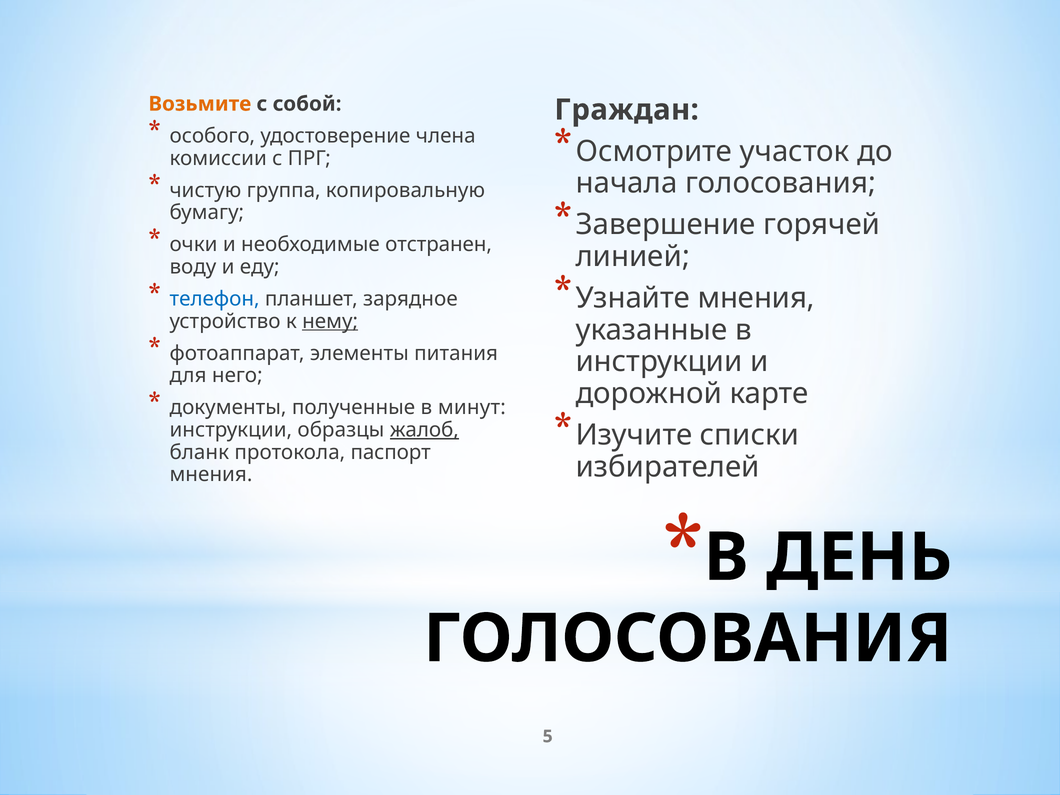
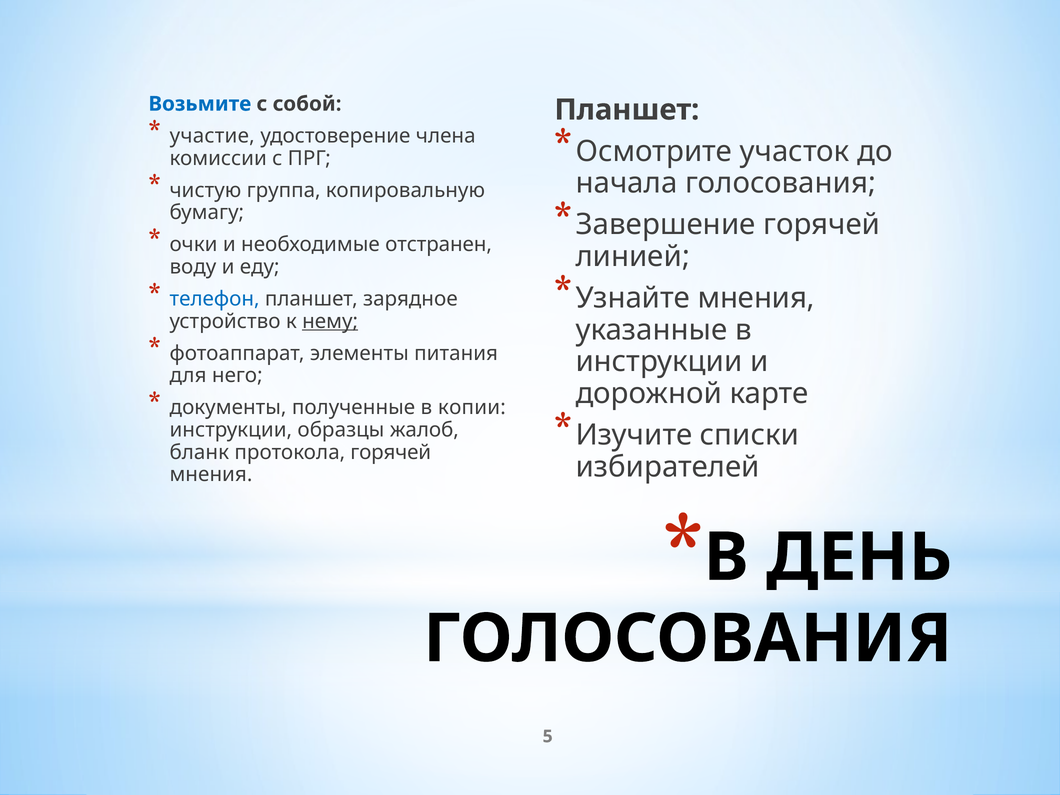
Возьмите colour: orange -> blue (200, 104)
Граждан: Граждан -> Планшет (627, 110)
особого: особого -> участие (212, 136)
минут: минут -> копии (472, 408)
жалоб underline: present -> none (424, 430)
протокола паспорт: паспорт -> горячей (391, 452)
